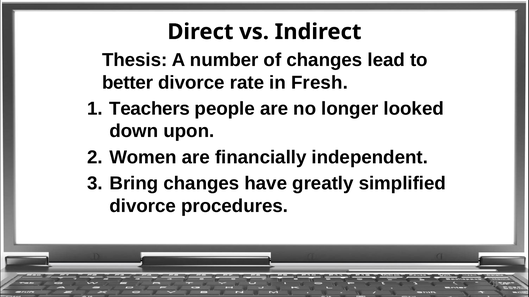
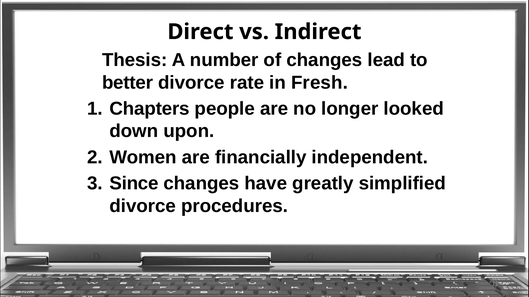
Teachers: Teachers -> Chapters (150, 109)
Bring: Bring -> Since (134, 184)
